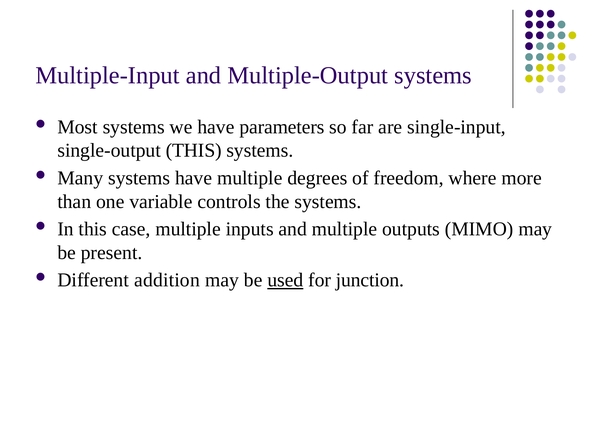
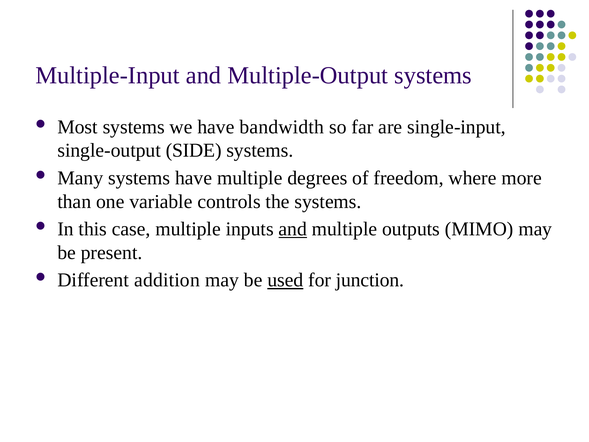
parameters: parameters -> bandwidth (282, 127)
single-output THIS: THIS -> SIDE (194, 150)
and underline: none -> present (293, 229)
